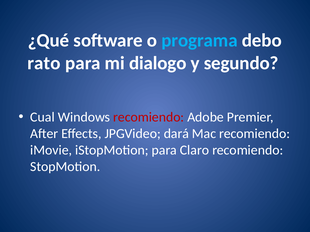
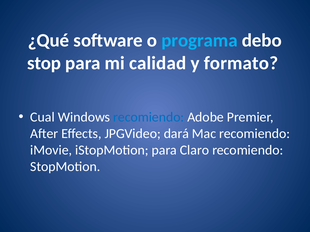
rato: rato -> stop (44, 63)
dialogo: dialogo -> calidad (158, 63)
segundo: segundo -> formato (241, 63)
recomiendo colour: red -> blue (149, 117)
